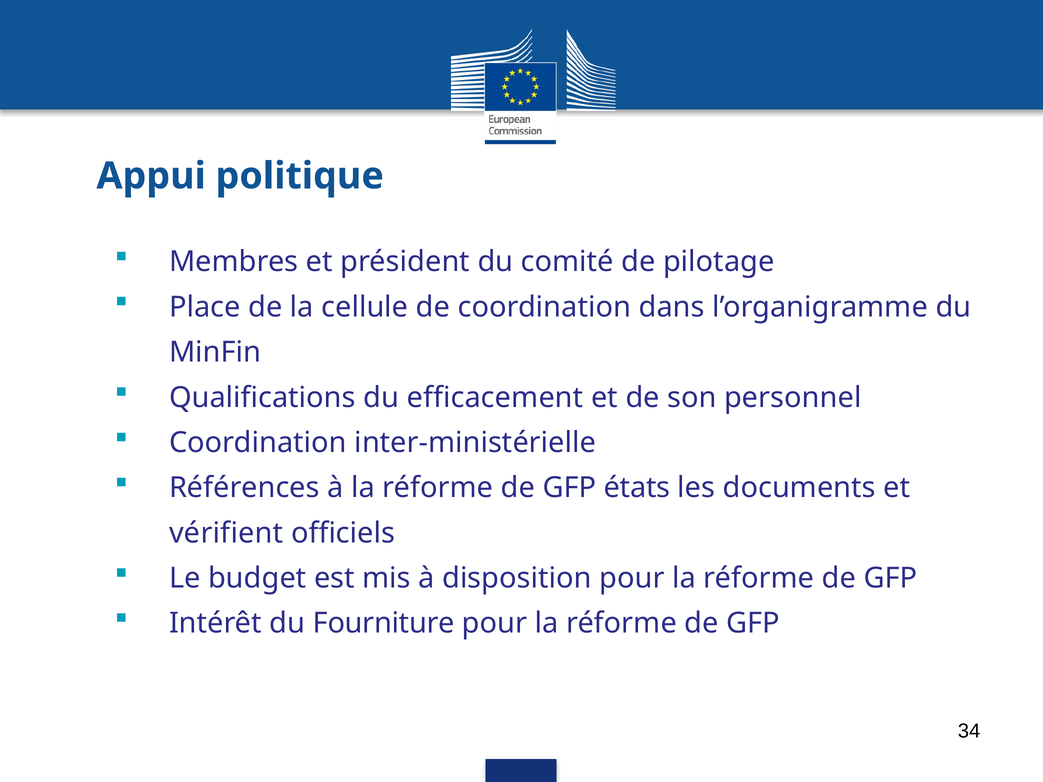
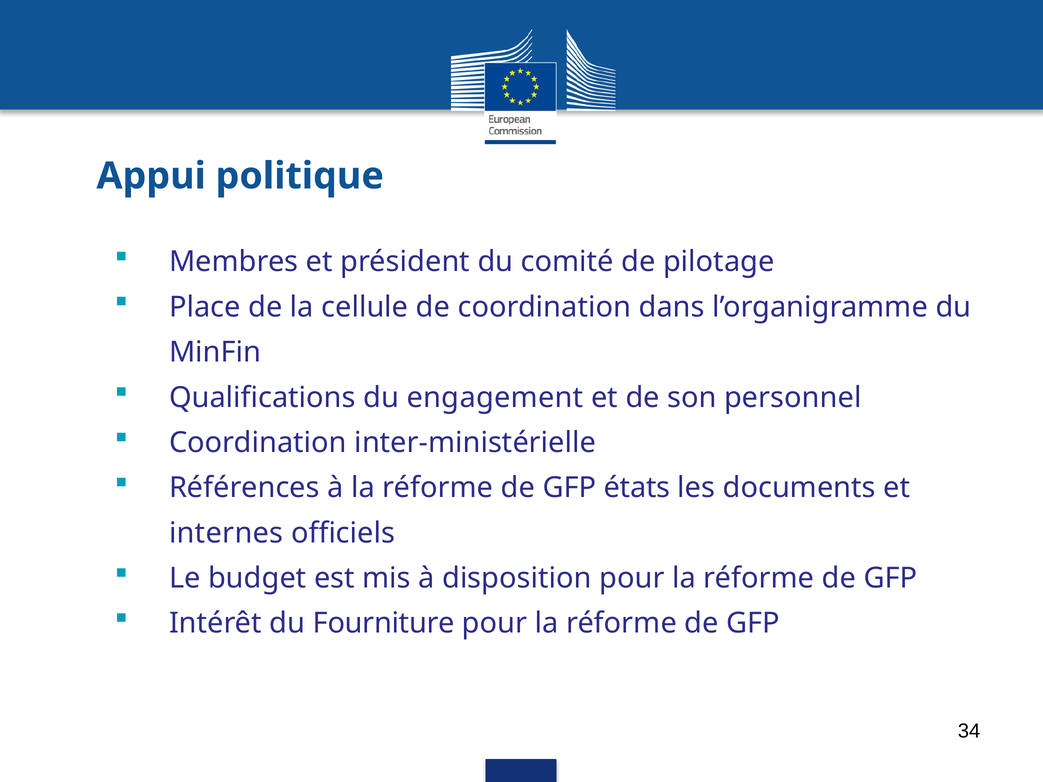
efficacement: efficacement -> engagement (495, 398)
vérifient: vérifient -> internes (226, 533)
